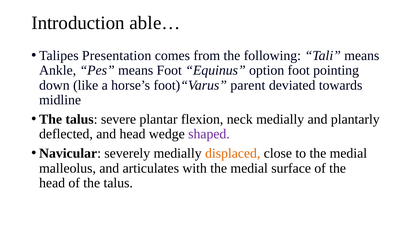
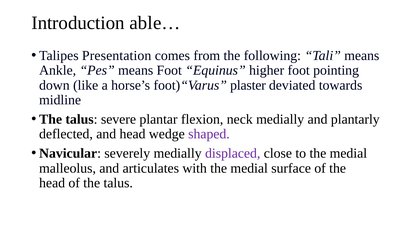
option: option -> higher (267, 70)
parent: parent -> plaster (248, 85)
displaced colour: orange -> purple (233, 153)
